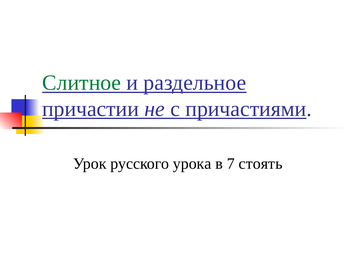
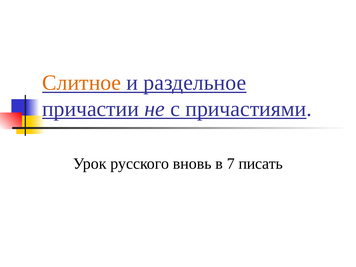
Слитное colour: green -> orange (82, 83)
урока: урока -> вновь (192, 164)
стоять: стоять -> писать (261, 164)
